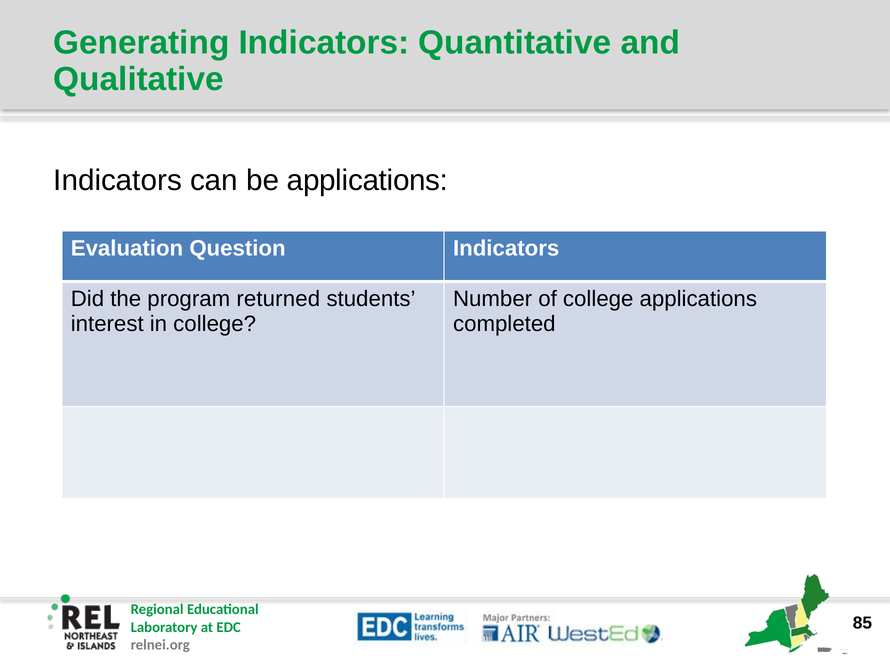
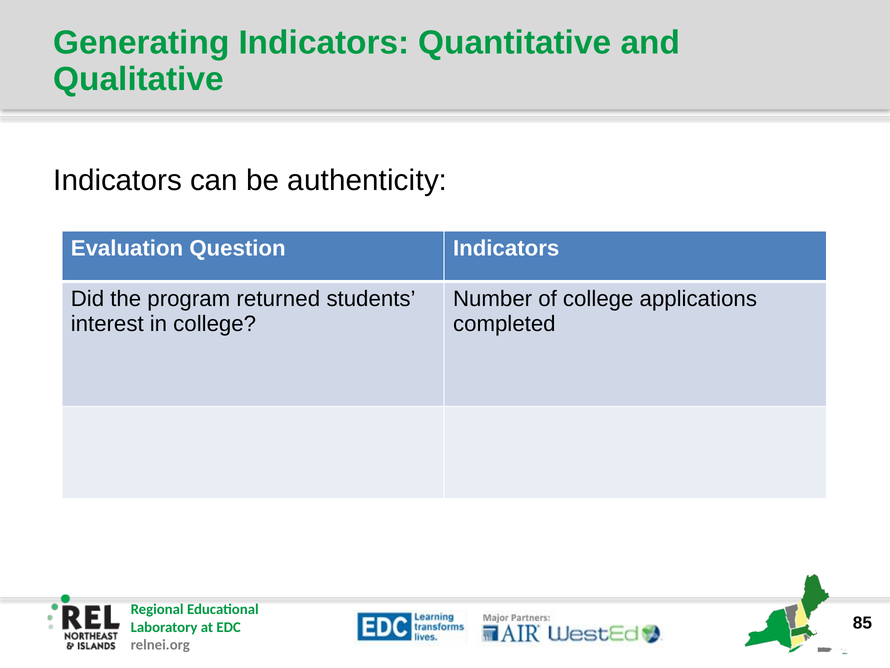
be applications: applications -> authenticity (367, 180)
